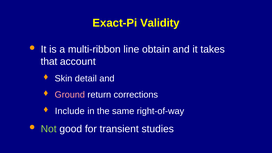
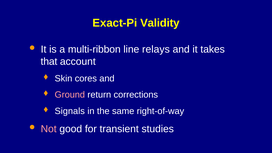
obtain: obtain -> relays (156, 49)
detail: detail -> cores (86, 78)
Include: Include -> Signals (70, 111)
Not colour: light green -> pink (49, 129)
